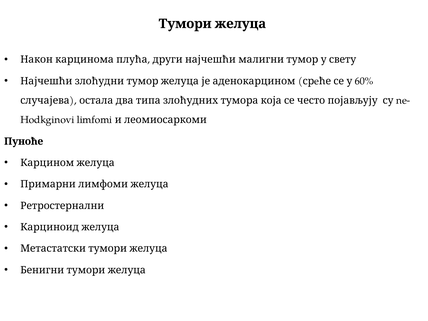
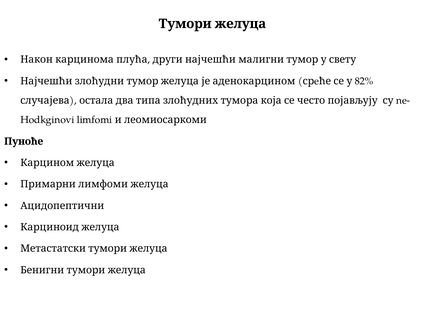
60%: 60% -> 82% (364, 81)
Ретростернални: Ретростернални -> Ацидопептични (62, 206)
